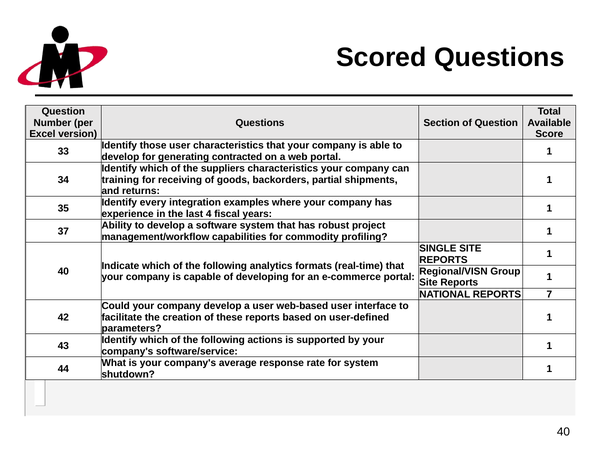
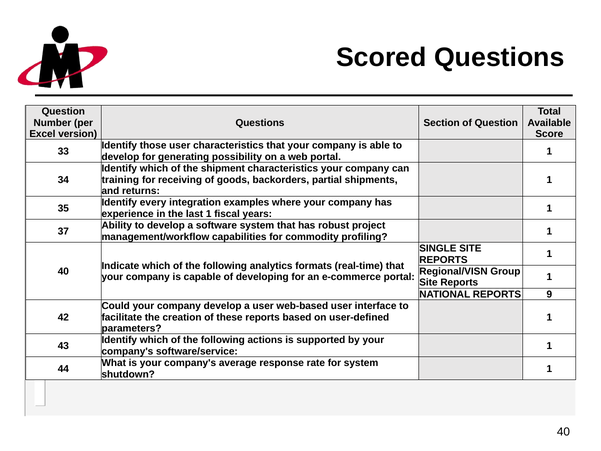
contracted: contracted -> possibility (237, 157)
suppliers: suppliers -> shipment (223, 168)
last 4: 4 -> 1 (209, 214)
7: 7 -> 9 (549, 294)
